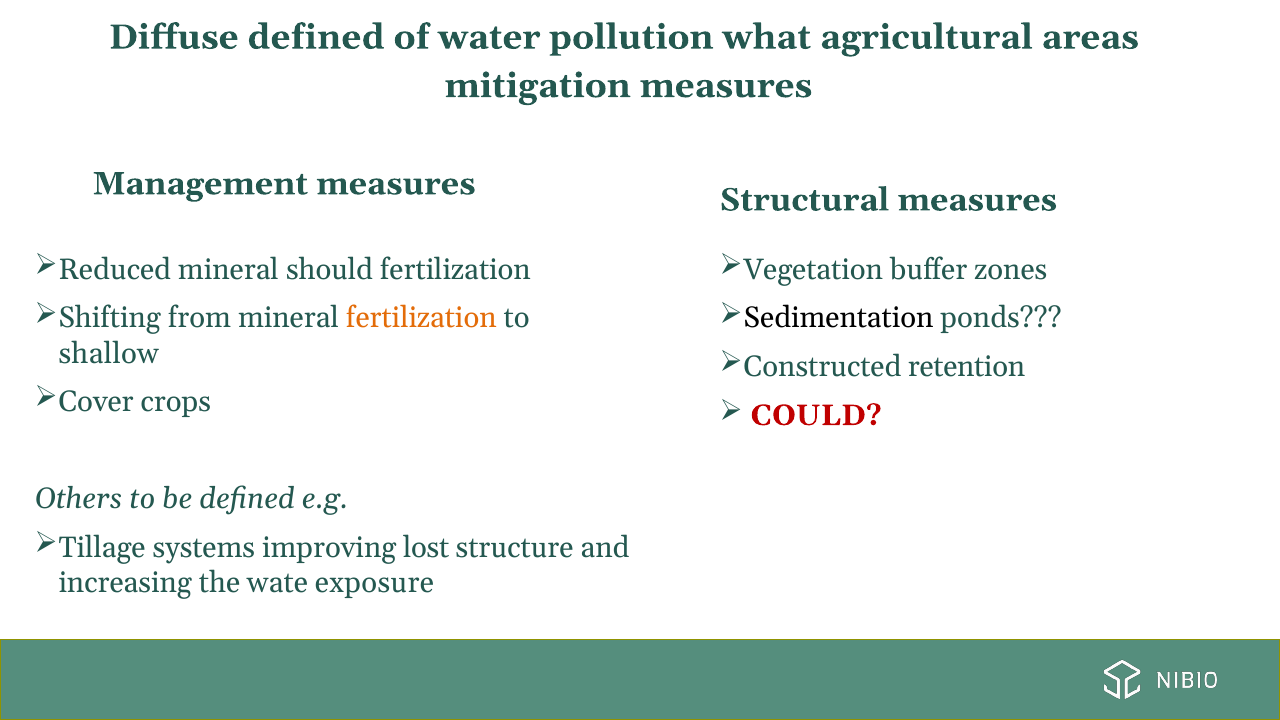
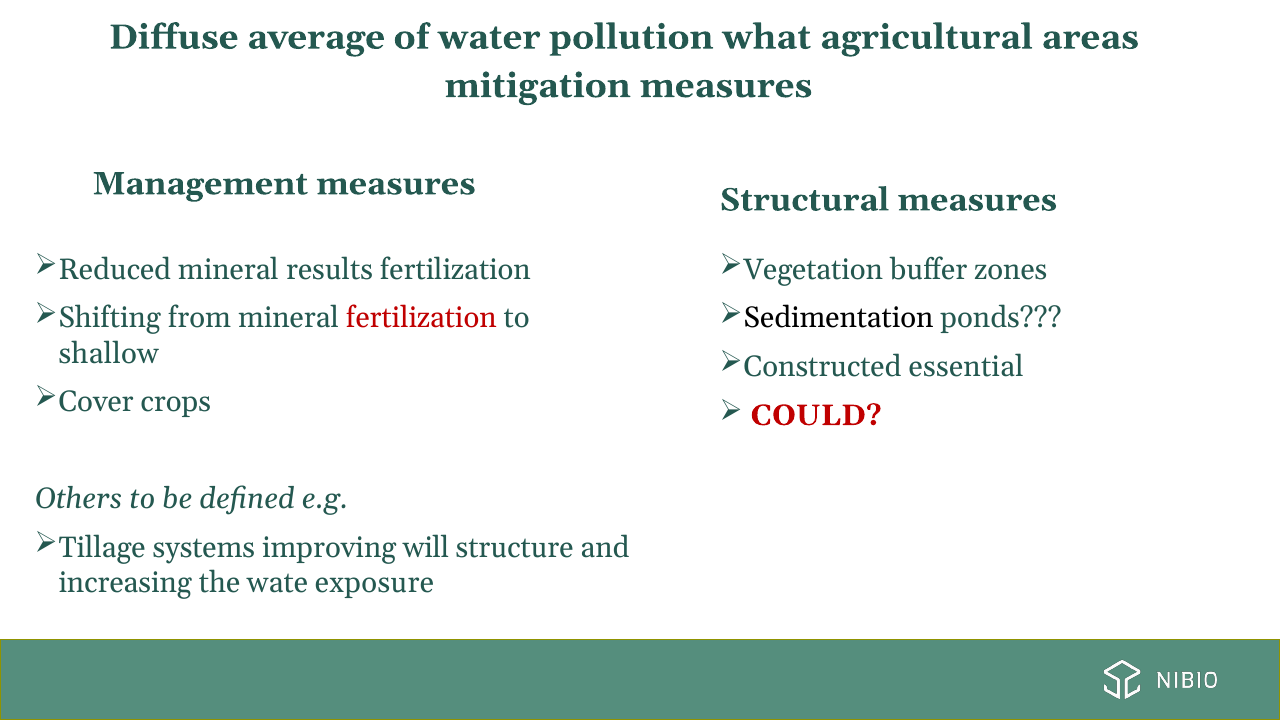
Diffuse defined: defined -> average (316, 37)
should: should -> results (329, 270)
fertilization colour: orange -> red (421, 318)
retention: retention -> essential (966, 367)
lost: lost -> will (426, 548)
